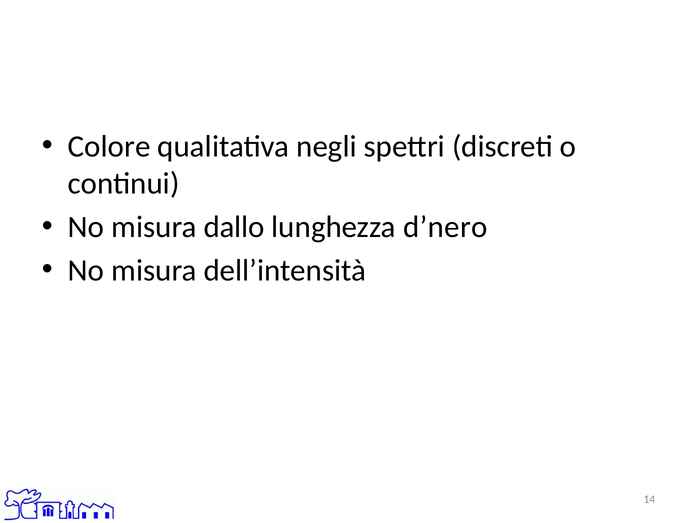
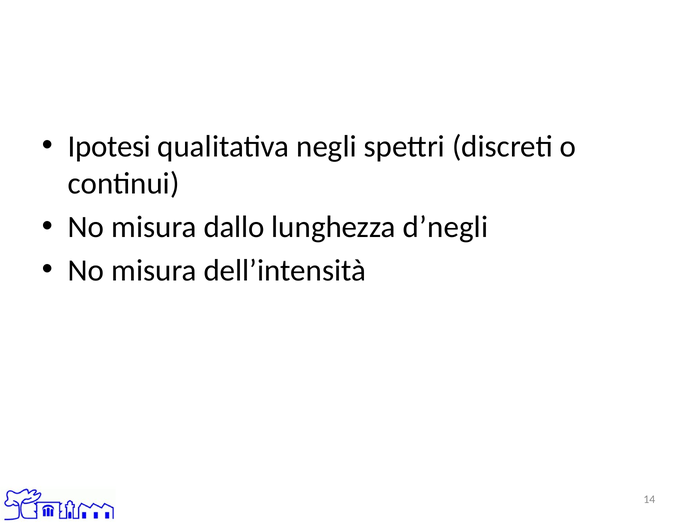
Colore: Colore -> Ipotesi (109, 146)
d’nero: d’nero -> d’negli (445, 227)
